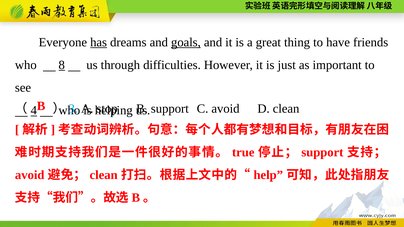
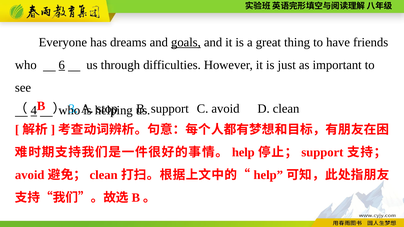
has underline: present -> none (99, 42)
8: 8 -> 6 (62, 65)
true: true -> help (243, 152)
